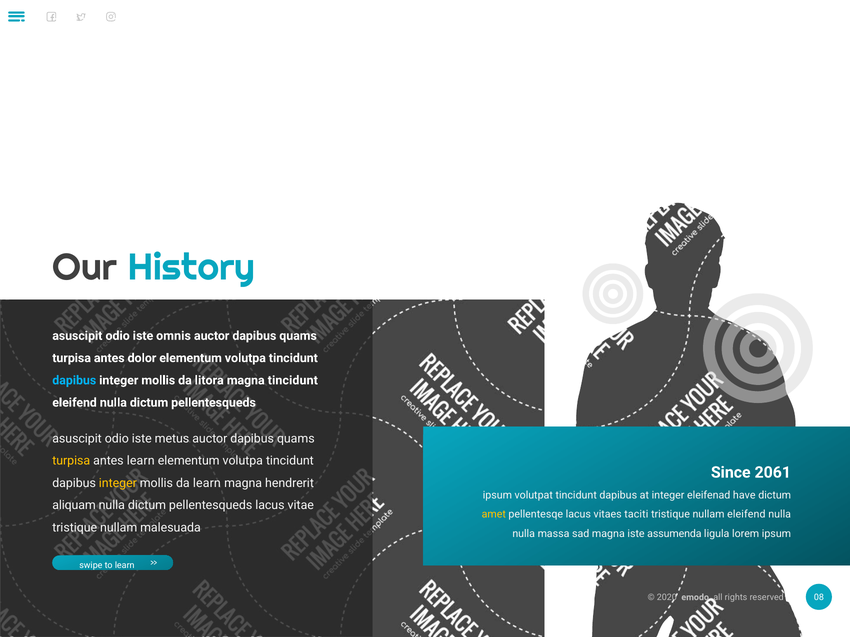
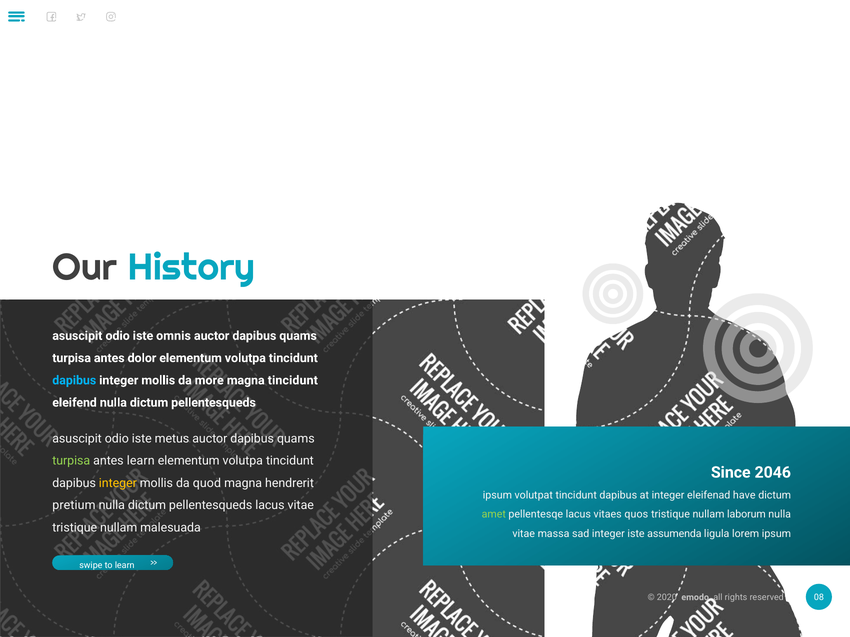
litora: litora -> more (209, 381)
turpisa colour: yellow -> light green (71, 461)
2061: 2061 -> 2046 (773, 473)
da learn: learn -> quod (207, 484)
aliquam: aliquam -> pretium (74, 506)
amet colour: yellow -> light green (494, 515)
taciti: taciti -> quos (636, 515)
nullam eleifend: eleifend -> laborum (746, 515)
nulla: nulla -> vitae (524, 534)
sad magna: magna -> integer (608, 534)
